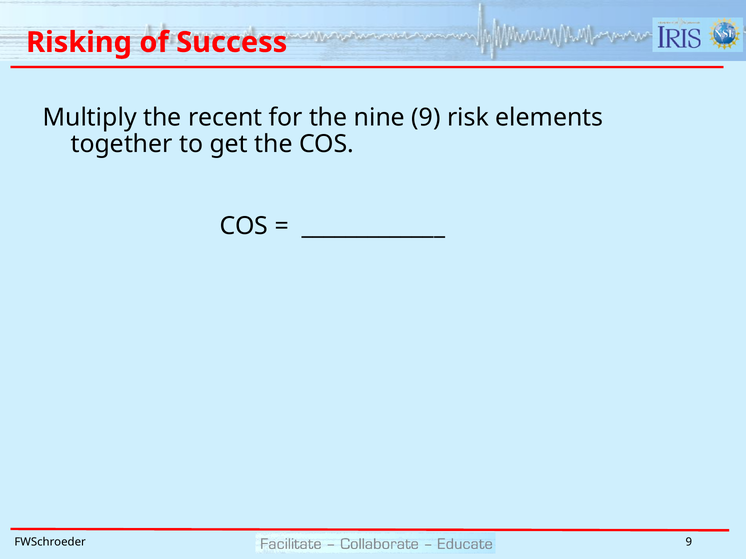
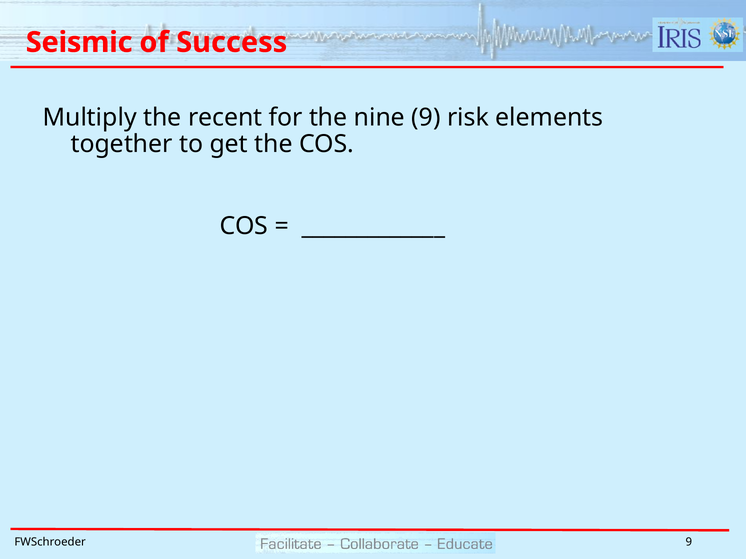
Risking: Risking -> Seismic (79, 42)
